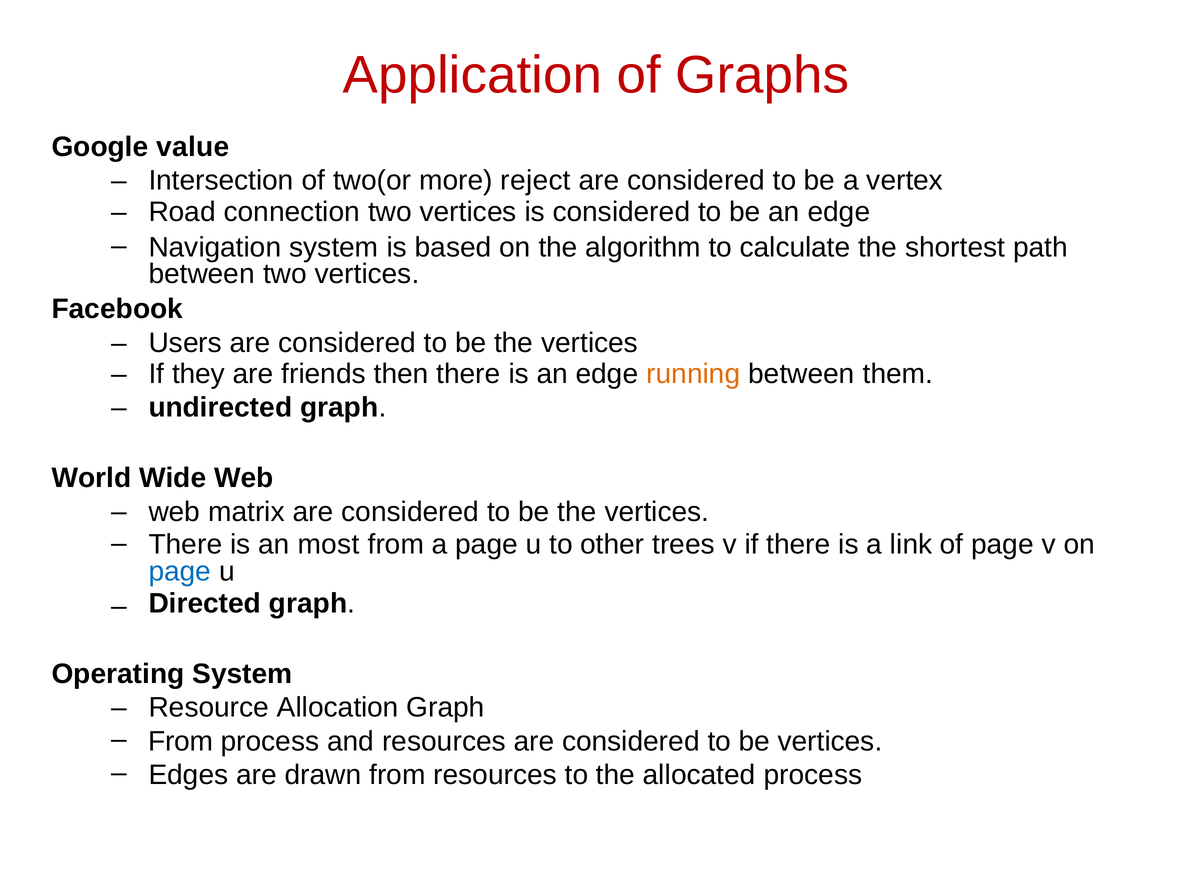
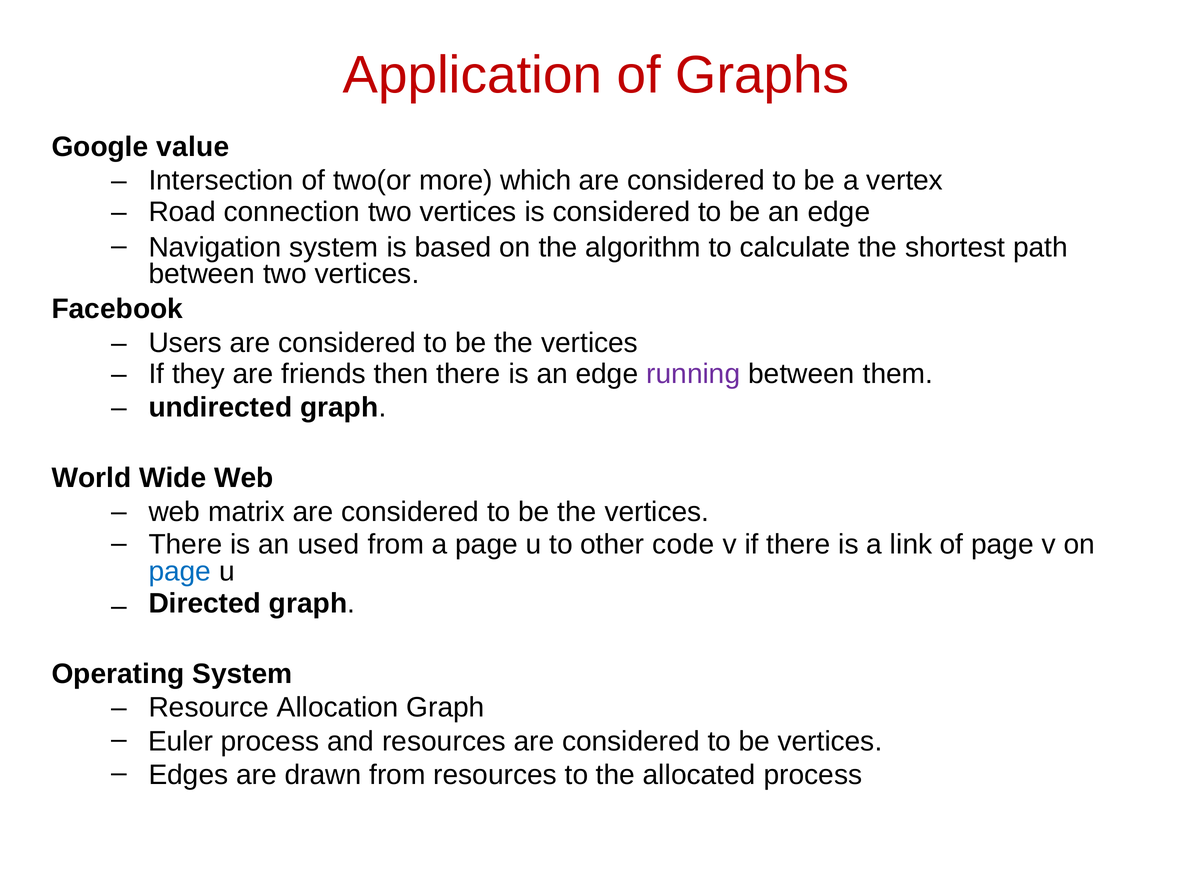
reject: reject -> which (536, 181)
running colour: orange -> purple (693, 374)
most: most -> used (329, 545)
trees: trees -> code (683, 545)
From: From -> Euler (181, 741)
